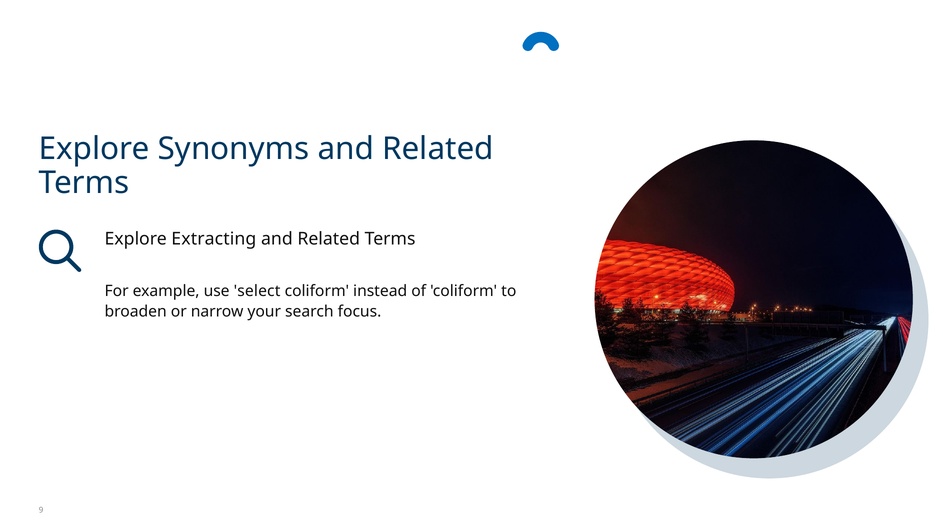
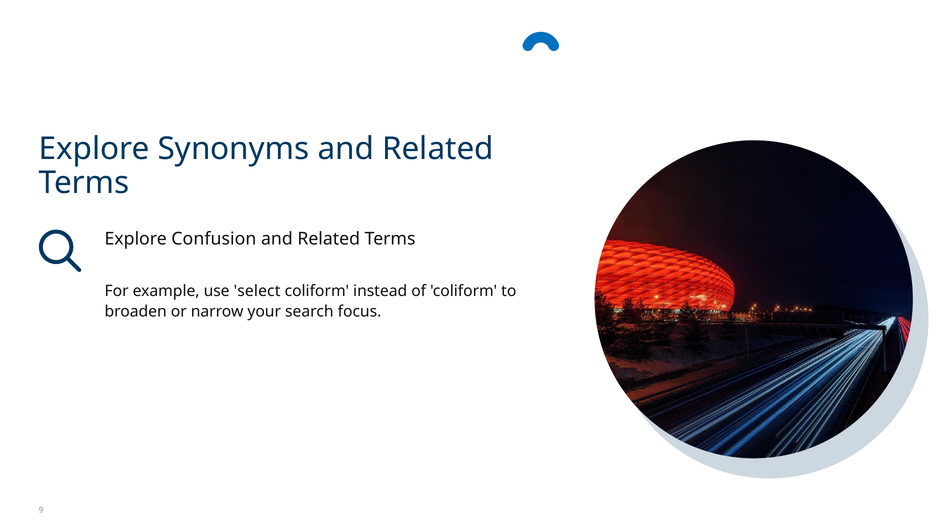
Extracting: Extracting -> Confusion (214, 239)
